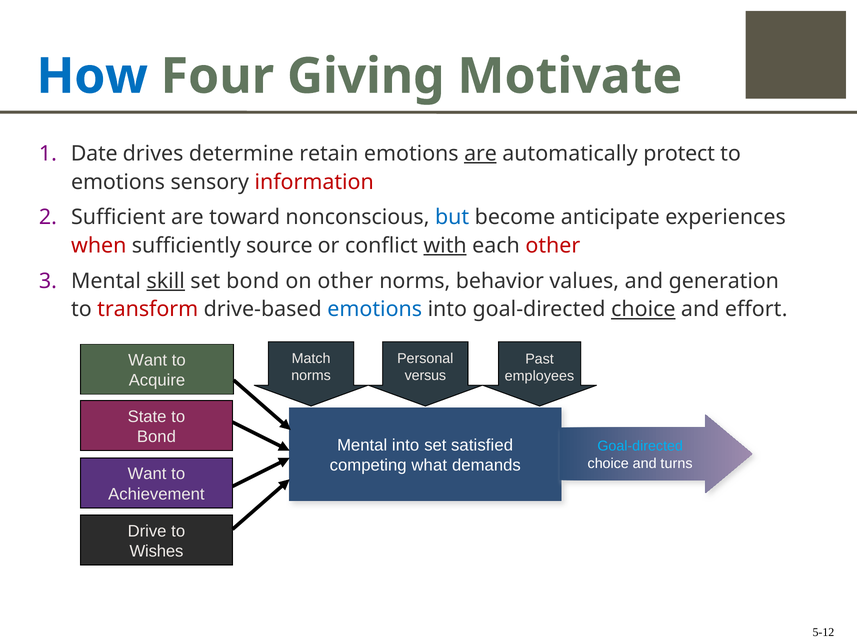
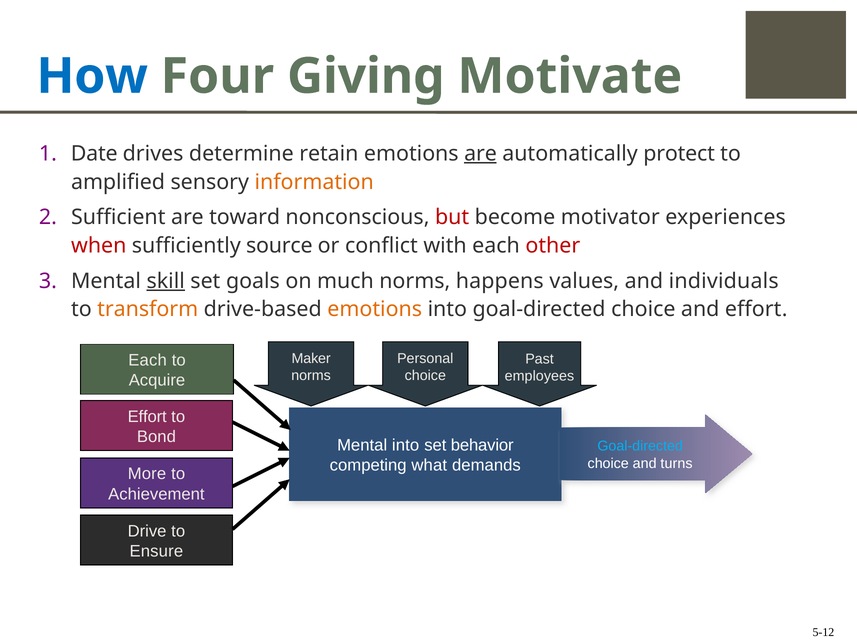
emotions: emotions -> amplified (118, 182)
information colour: red -> orange (314, 182)
but colour: blue -> red (452, 217)
anticipate: anticipate -> motivator (610, 217)
with underline: present -> none (445, 246)
set bond: bond -> goals (253, 281)
on other: other -> much (345, 281)
behavior: behavior -> happens (500, 281)
generation: generation -> individuals (724, 281)
transform colour: red -> orange (148, 309)
emotions colour: blue -> orange (375, 309)
choice underline: present -> none (643, 309)
Match: Match -> Maker (311, 358)
Want: Want -> Each (148, 360)
versus: versus -> choice (425, 376)
State: State -> Effort (147, 417)
satisfied: satisfied -> behavior (482, 445)
Want: Want -> More (147, 474)
Wishes: Wishes -> Ensure (156, 551)
